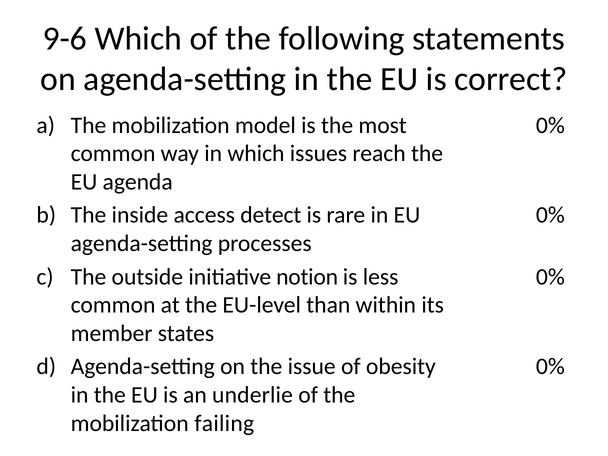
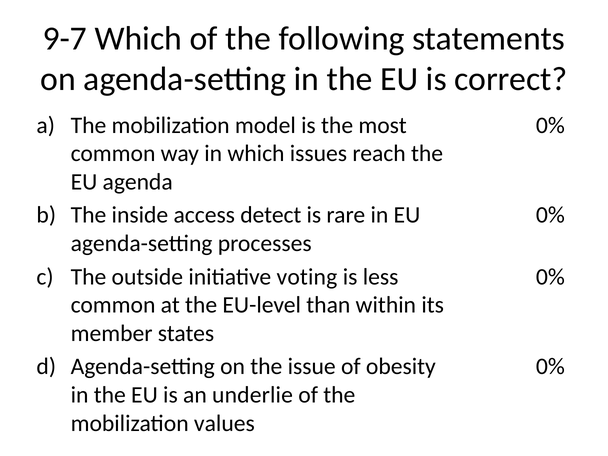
9-6: 9-6 -> 9-7 (65, 38)
notion: notion -> voting (307, 277)
failing: failing -> values (224, 423)
